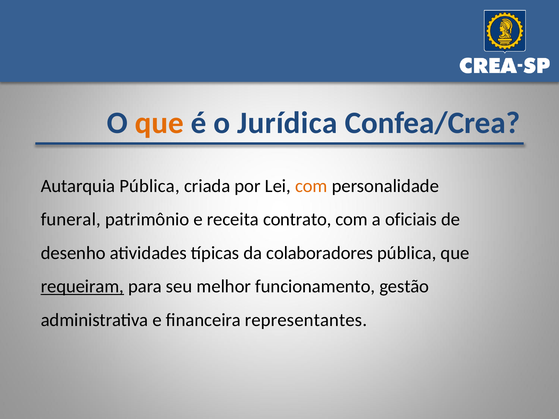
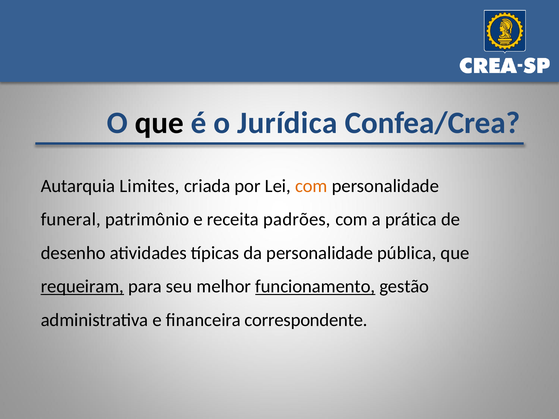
que colour: orange -> black (159, 123)
Autarquia Pública: Pública -> Limites (150, 186)
contrato: contrato -> padrões (297, 220)
oficiais: oficiais -> prática (411, 220)
da colaboradores: colaboradores -> personalidade (320, 253)
funcionamento underline: none -> present (315, 287)
representantes: representantes -> correspondente (306, 320)
